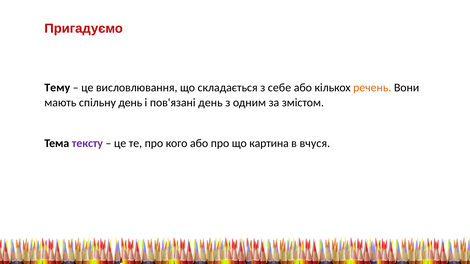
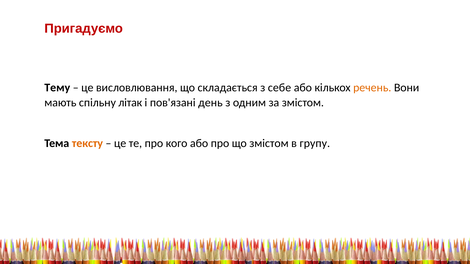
спільну день: день -> літак (130, 103)
тексту colour: purple -> orange (87, 144)
що картина: картина -> змістом (269, 144)
вчуся: вчуся -> групу (315, 144)
